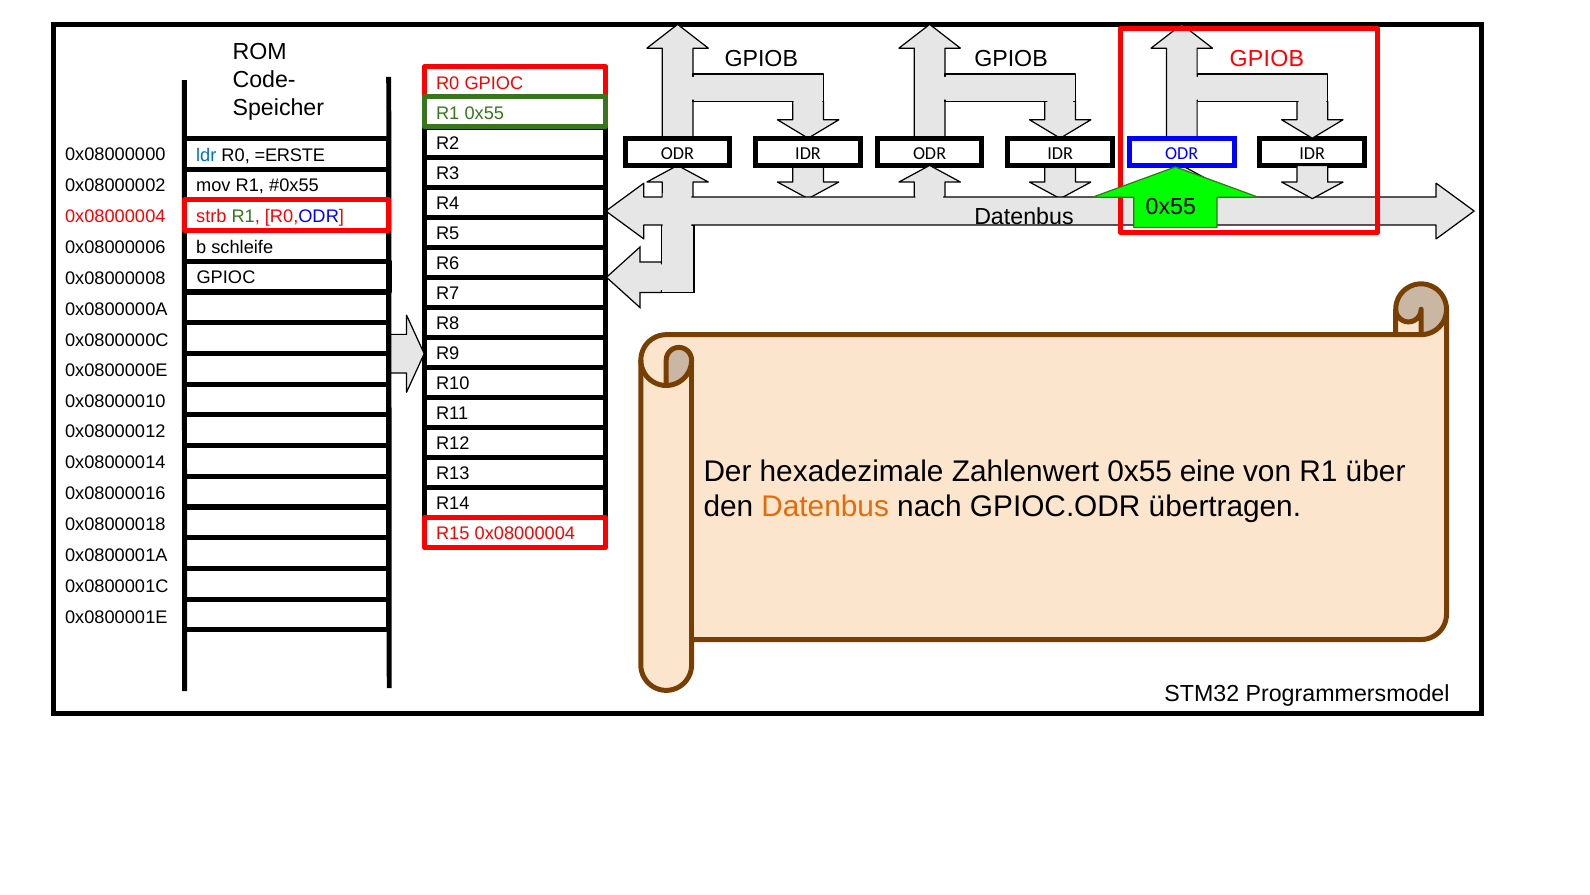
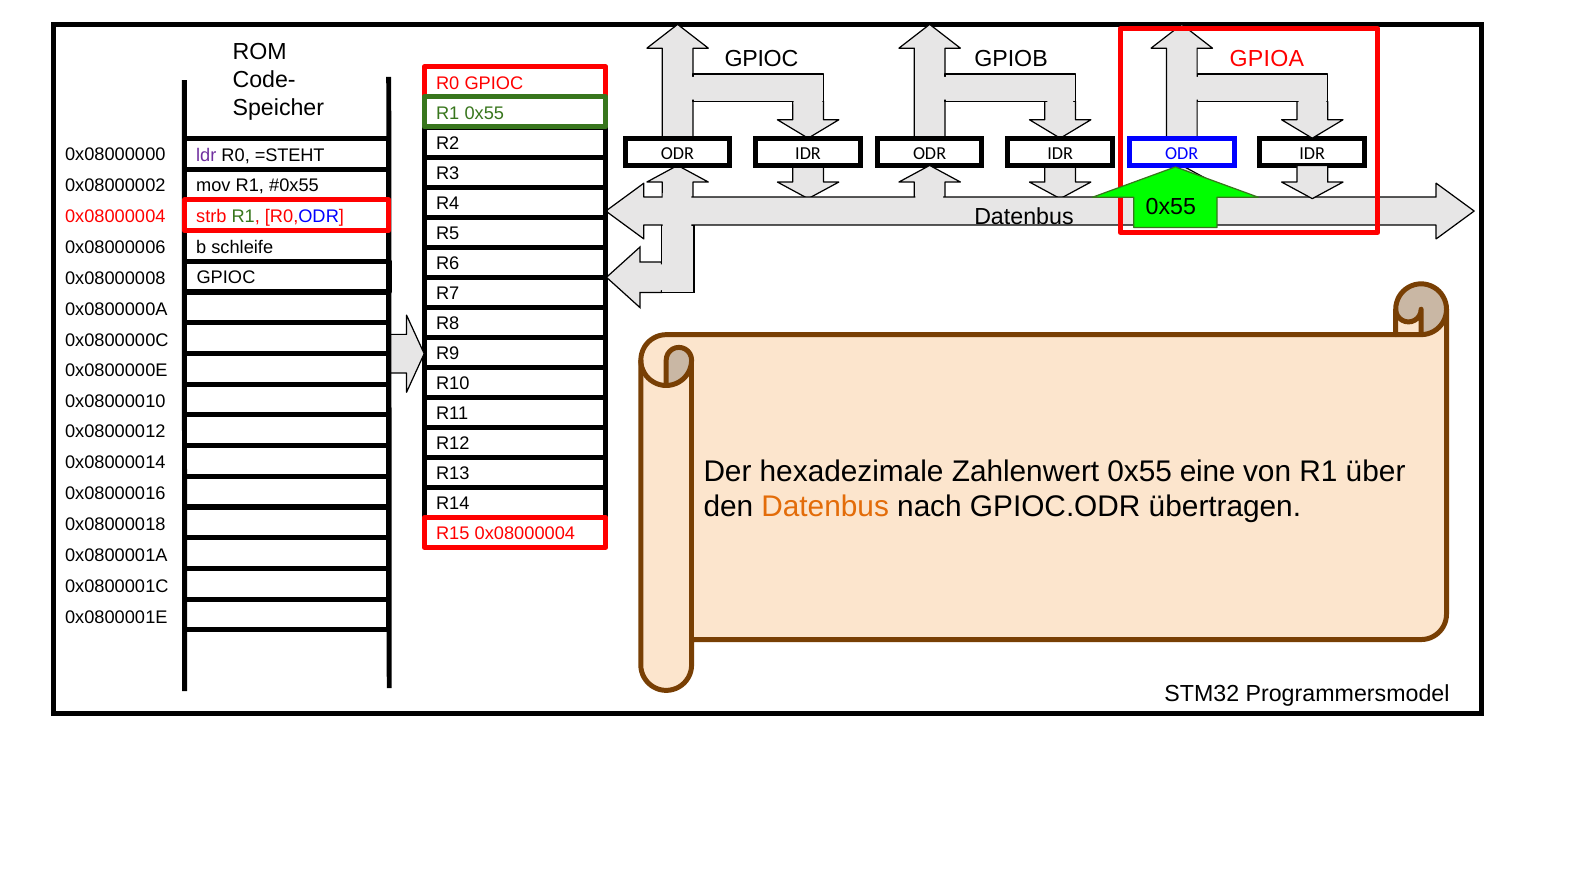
GPIOB: GPIOB -> GPIOC (761, 59)
GPIOB GPIOB: GPIOB -> GPIOA (1267, 59)
ldr colour: blue -> purple (206, 155)
=ERSTE: =ERSTE -> =STEHT (290, 155)
